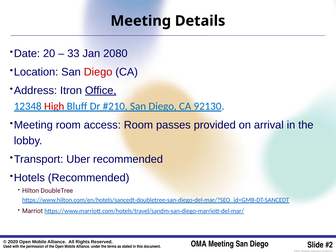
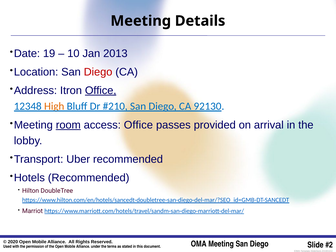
20: 20 -> 19 (49, 54)
33: 33 -> 10 (73, 54)
2080: 2080 -> 2013 (115, 54)
High colour: red -> orange (54, 106)
room underline: none -> present (68, 125)
access Room: Room -> Office (138, 125)
